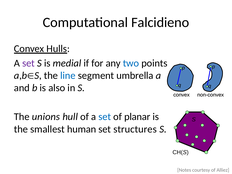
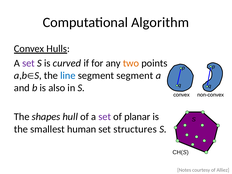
Falcidieno: Falcidieno -> Algorithm (160, 22)
medial: medial -> curved (67, 63)
two colour: blue -> orange (131, 63)
segment umbrella: umbrella -> segment (135, 75)
unions: unions -> shapes (46, 117)
set colour: blue -> purple (105, 117)
